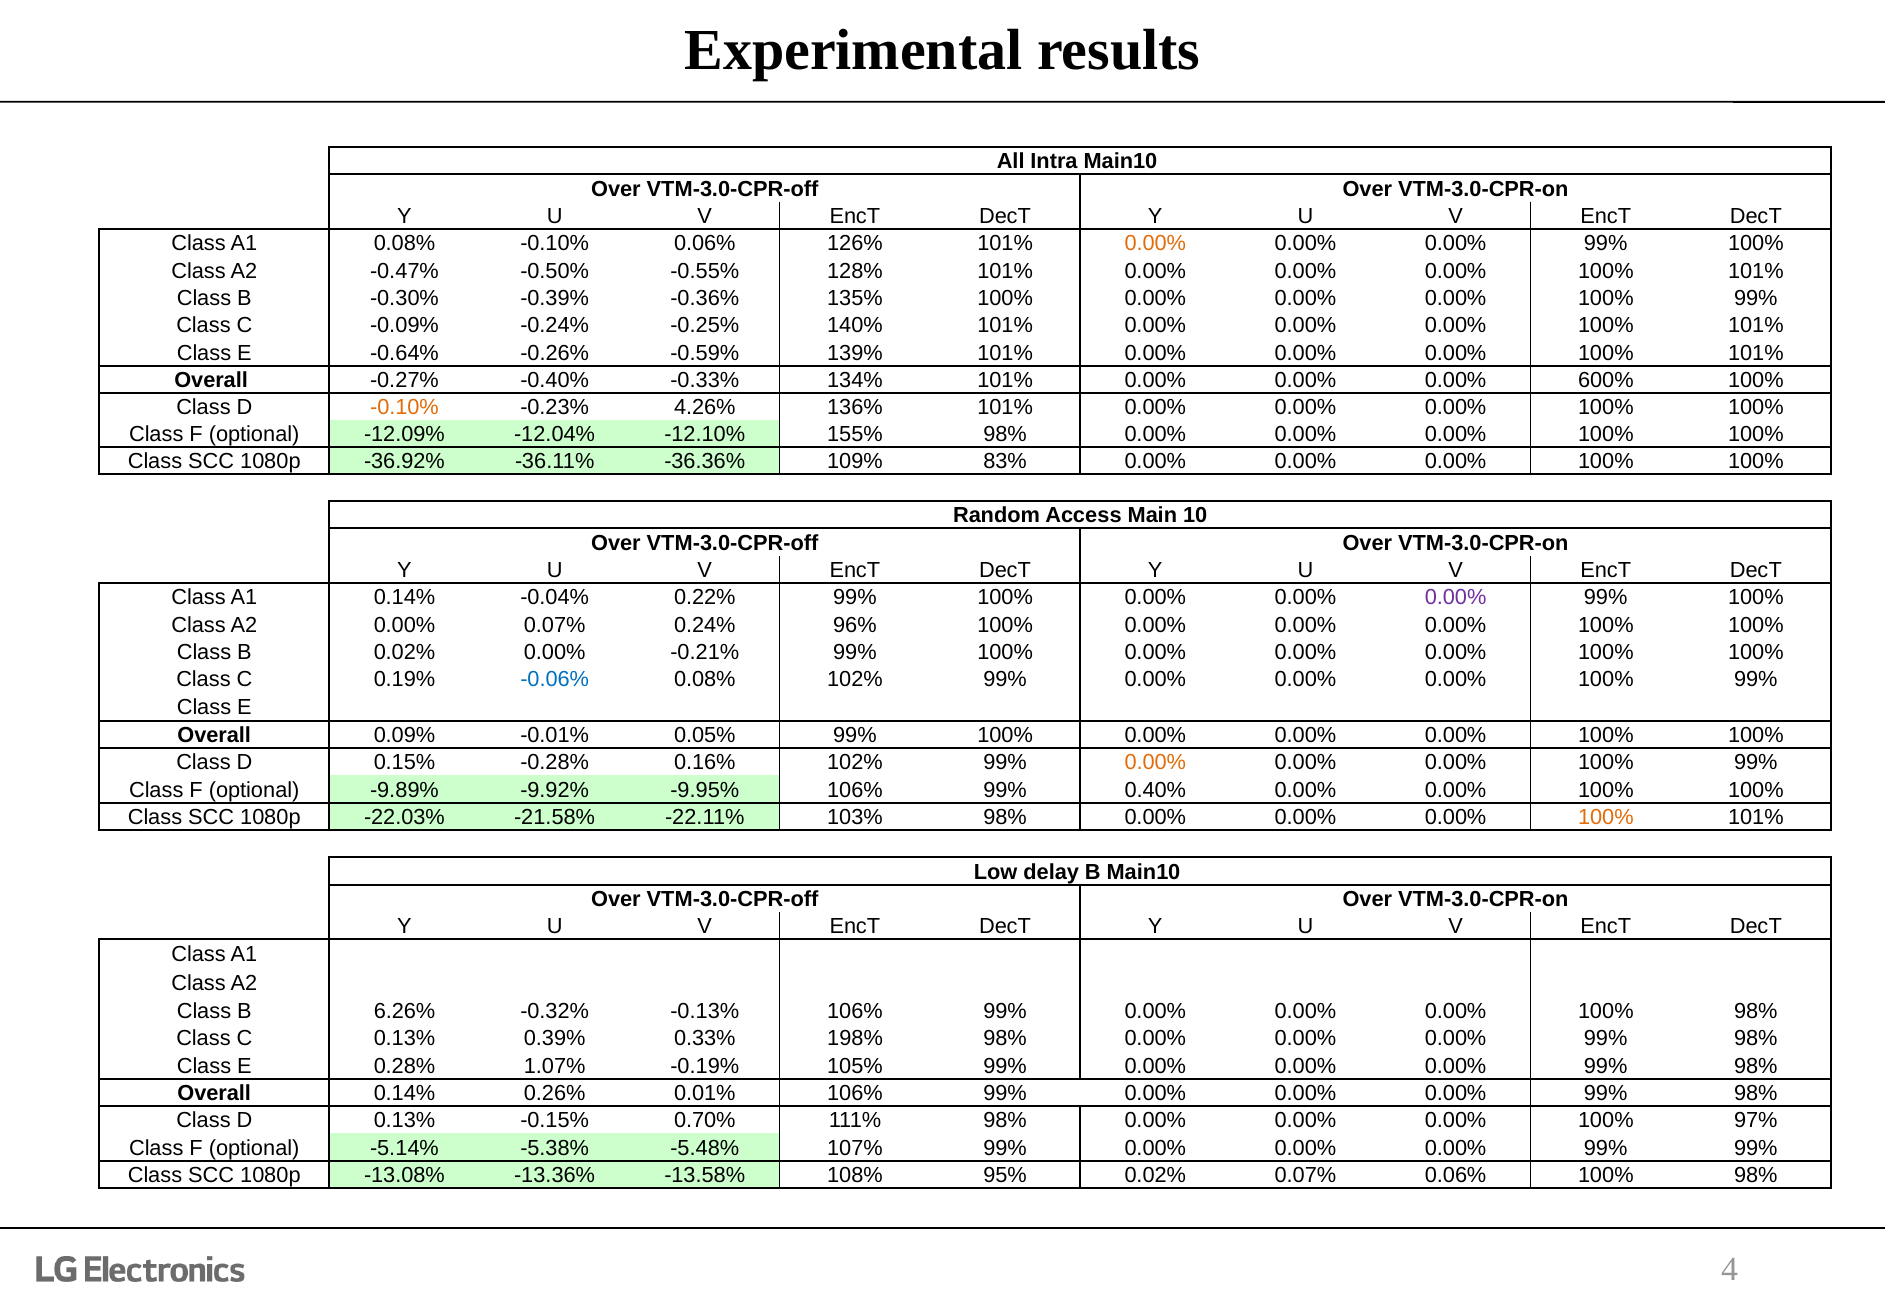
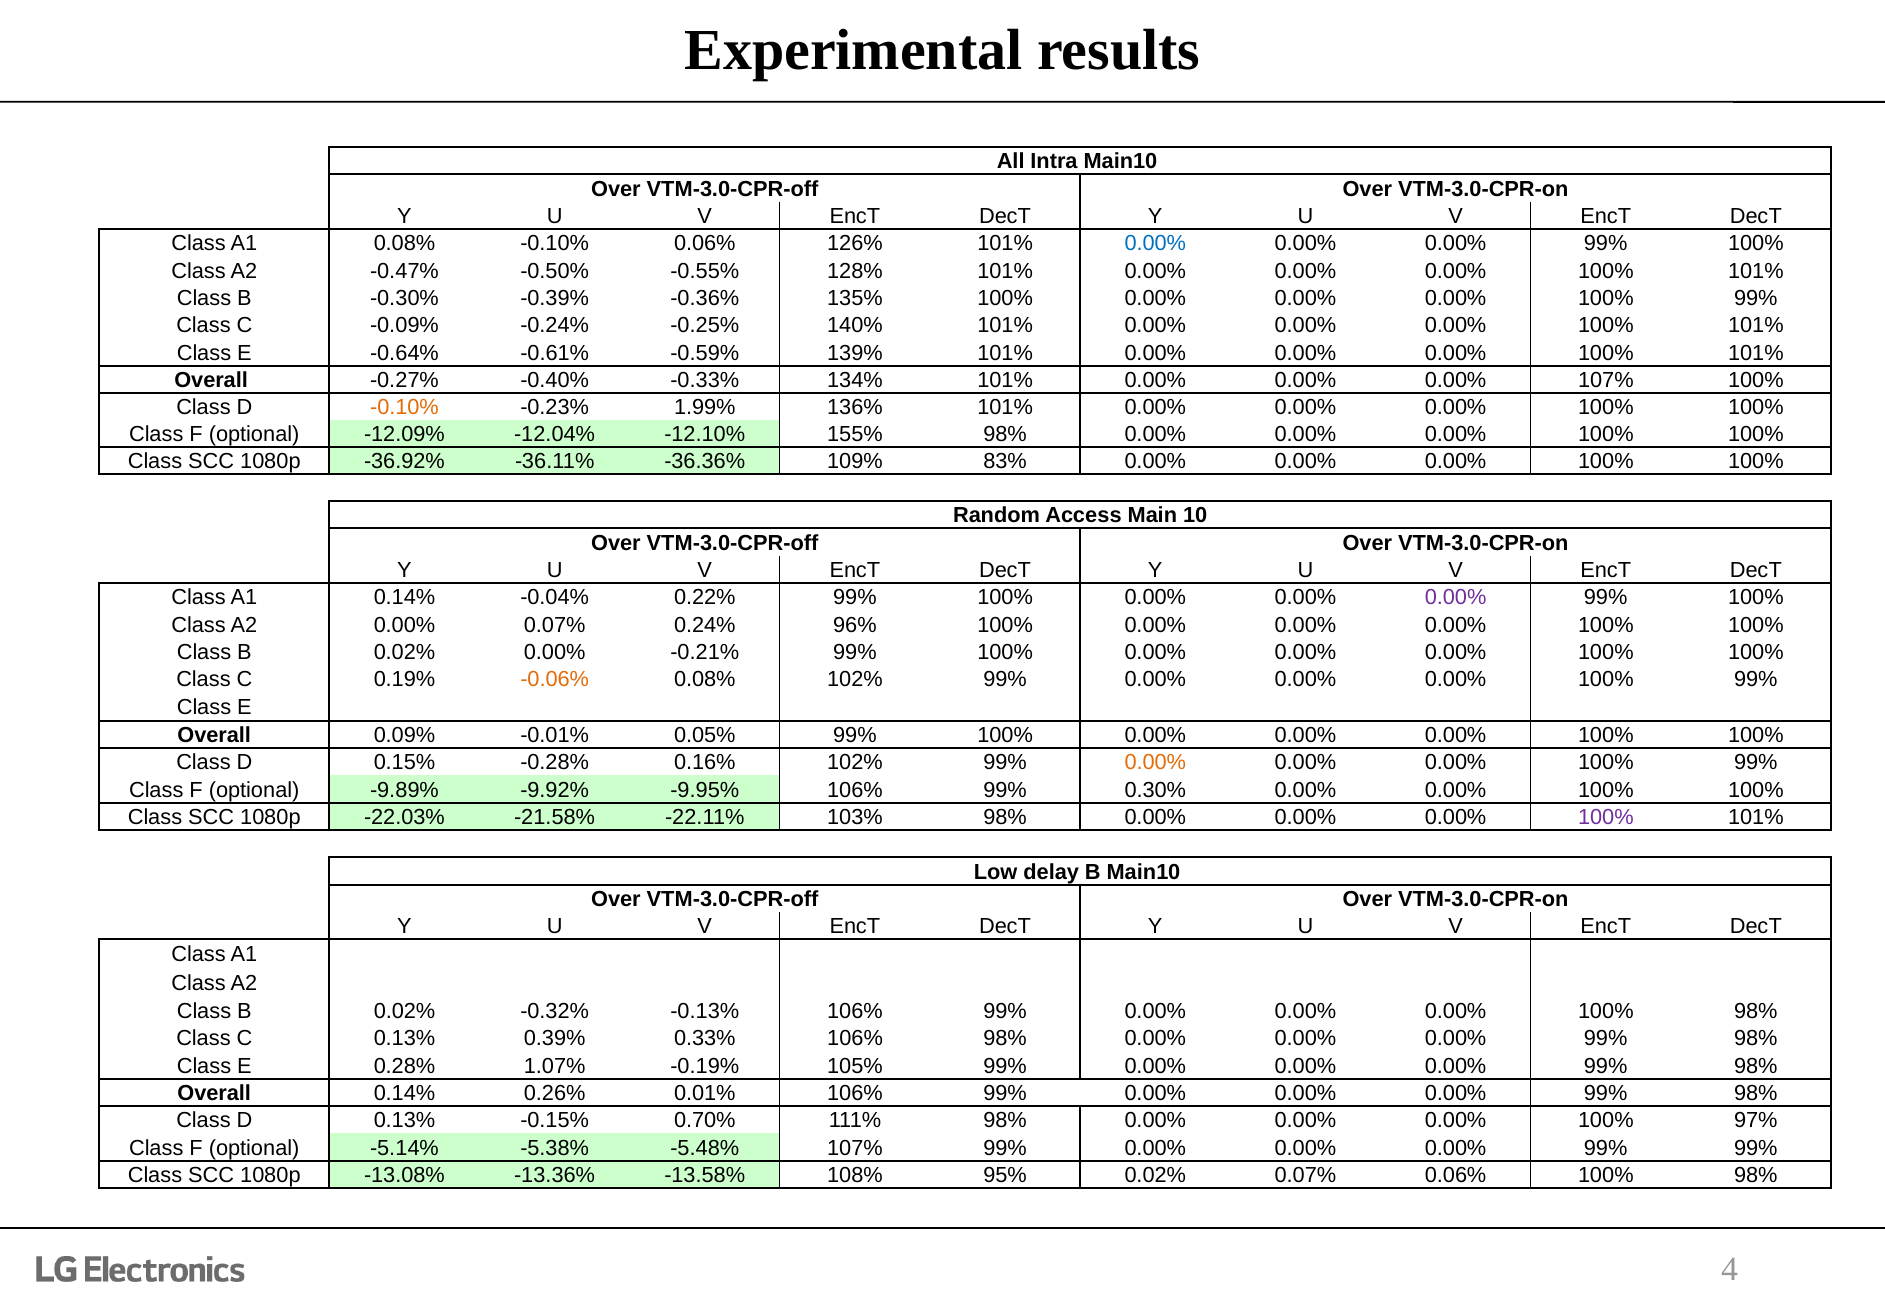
0.00% colour: orange -> blue (1155, 244)
-0.26%: -0.26% -> -0.61% (555, 353)
0.00% 600%: 600% -> 107% (1606, 380)
4.26%: 4.26% -> 1.99% (705, 408)
-0.06% colour: blue -> orange (555, 679)
0.40%: 0.40% -> 0.30% (1155, 790)
100% colour: orange -> purple (1606, 817)
6.26%: 6.26% -> 0.02% (405, 1011)
0.33% 198%: 198% -> 106% (855, 1039)
